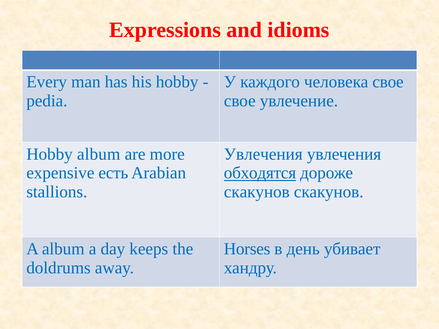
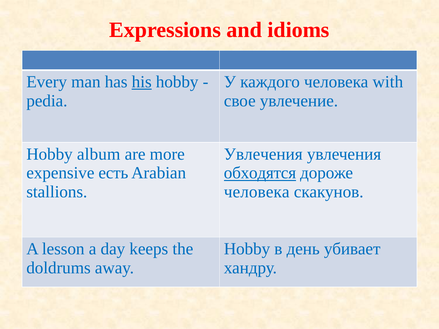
his underline: none -> present (142, 82)
человека свое: свое -> with (388, 82)
скакунов: скакунов -> человека (257, 192)
A album: album -> lesson (63, 249)
Horses: Horses -> Hobby (247, 249)
